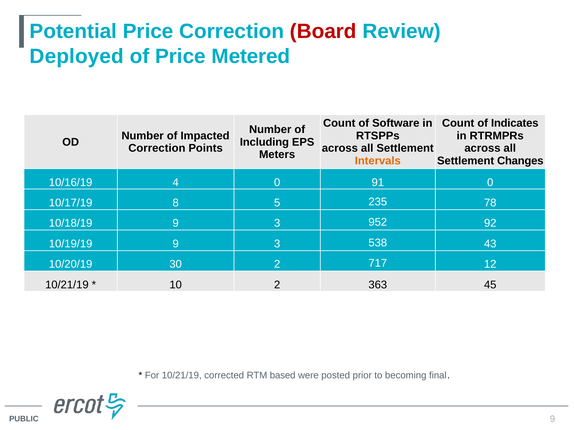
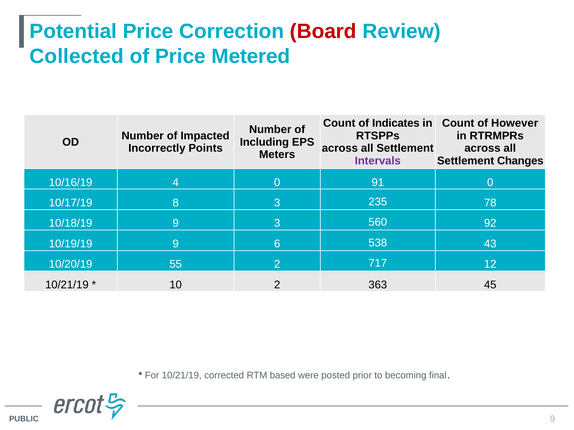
Deployed: Deployed -> Collected (77, 56)
Software: Software -> Indicates (396, 123)
Indicates: Indicates -> However (515, 123)
Correction: Correction -> Incorrectly (157, 148)
Intervals colour: orange -> purple (378, 161)
8 5: 5 -> 3 (277, 203)
952: 952 -> 560 (378, 223)
10/19/19 9 3: 3 -> 6 (277, 244)
30: 30 -> 55 (176, 265)
